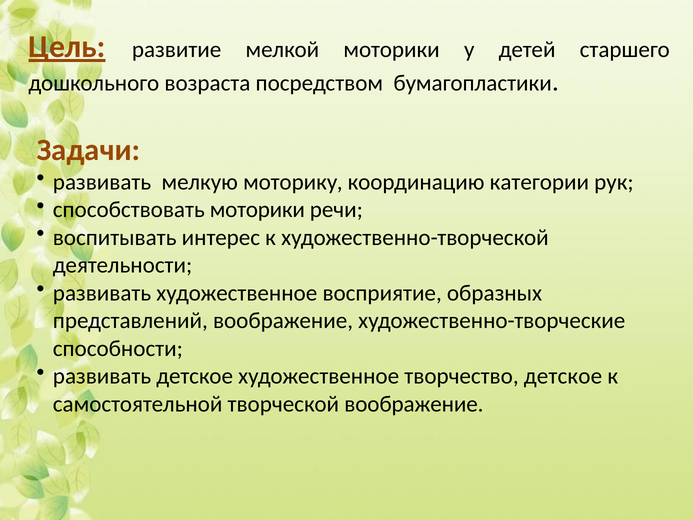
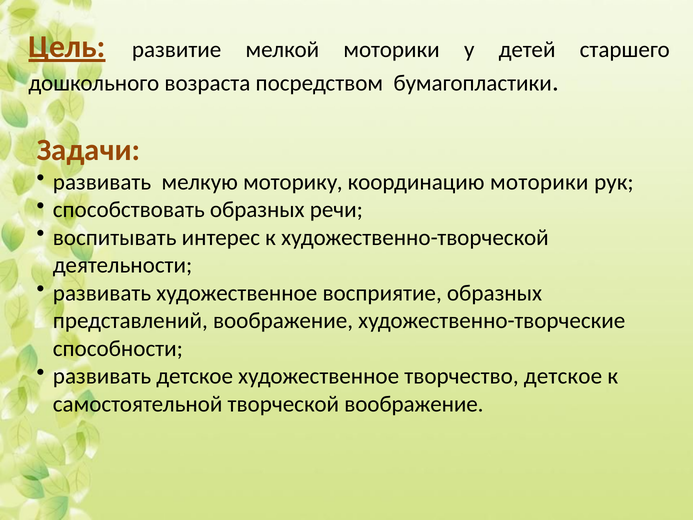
координацию категории: категории -> моторики (539, 182)
способствовать моторики: моторики -> образных (257, 210)
